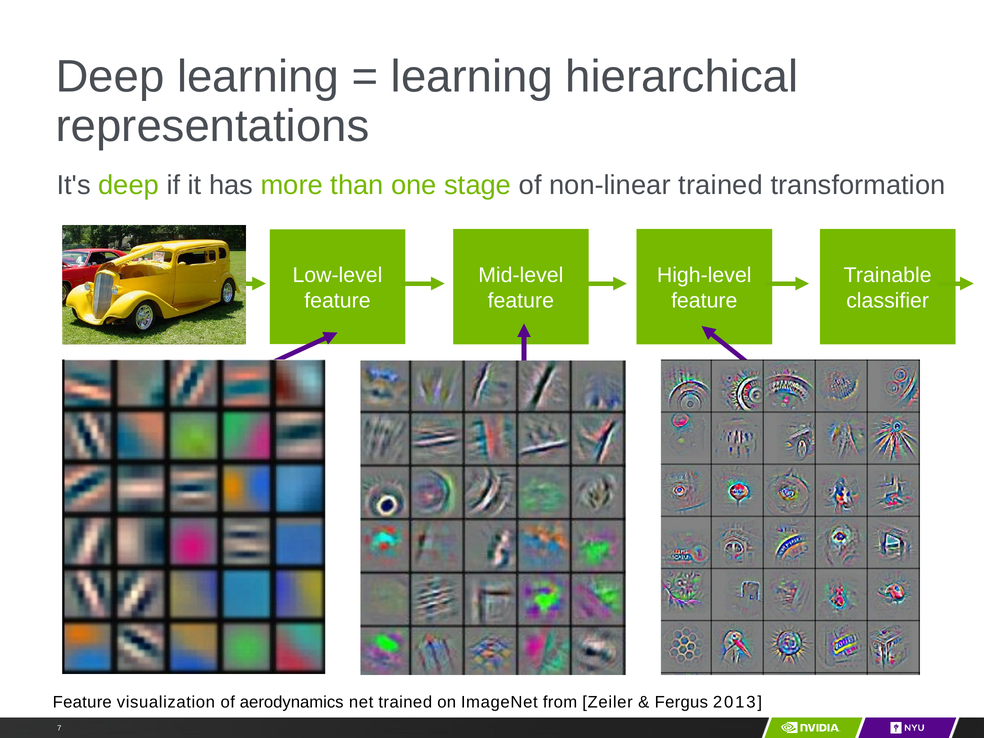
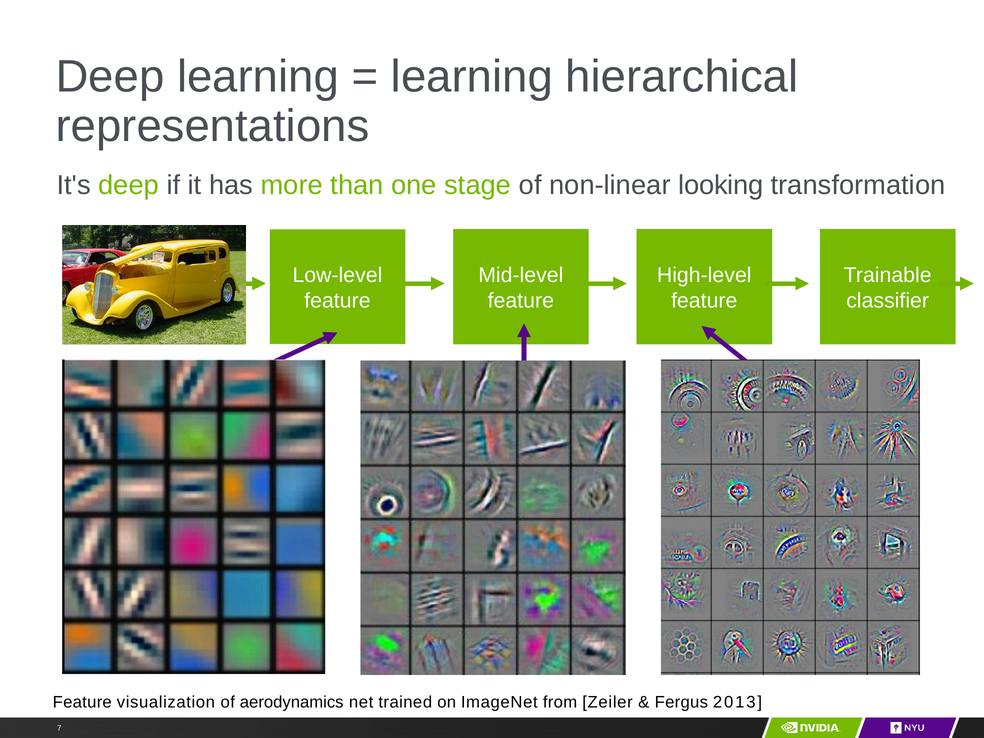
non-linear trained: trained -> looking (721, 185)
